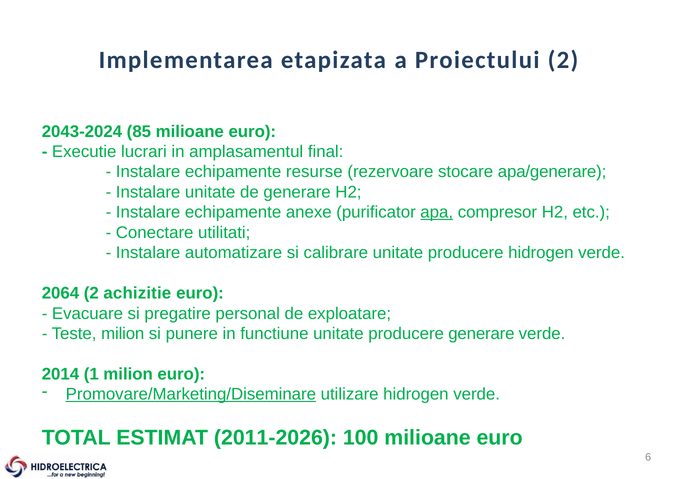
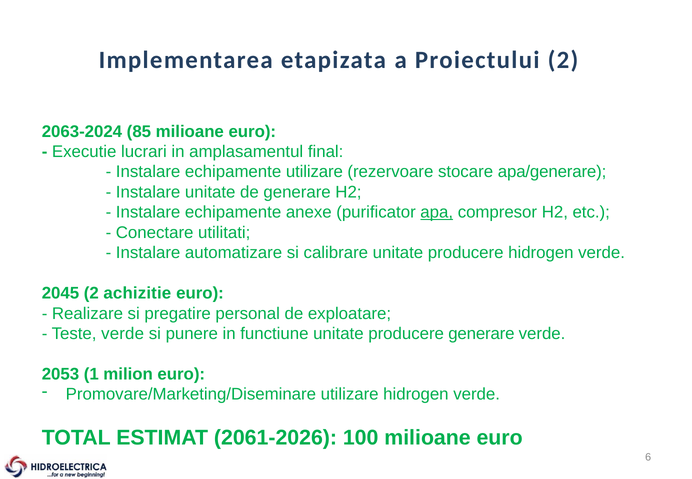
2043-2024: 2043-2024 -> 2063-2024 (82, 132)
echipamente resurse: resurse -> utilizare (314, 172)
2064: 2064 -> 2045 (60, 293)
Evacuare: Evacuare -> Realizare (88, 313)
Teste milion: milion -> verde (123, 334)
2014: 2014 -> 2053 (60, 374)
Promovare/Marketing/Diseminare underline: present -> none (191, 394)
2011-2026: 2011-2026 -> 2061-2026 (276, 438)
